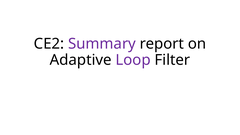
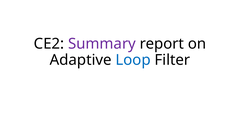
Loop colour: purple -> blue (133, 60)
